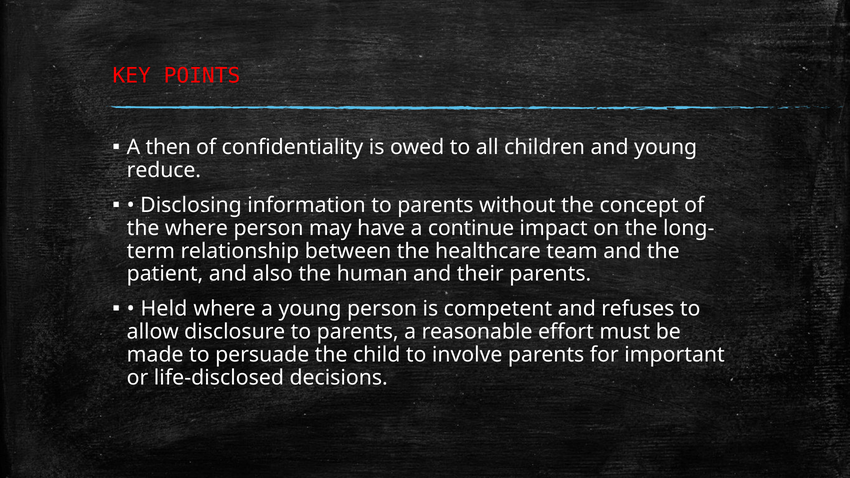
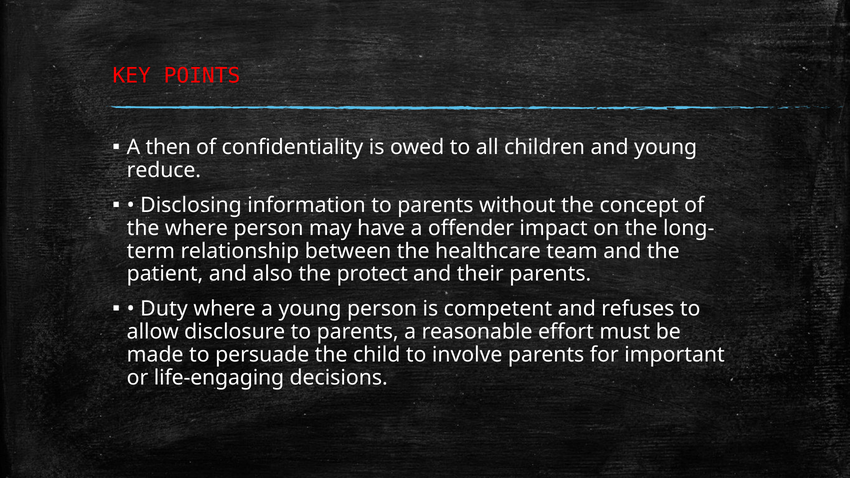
continue: continue -> offender (471, 228)
human: human -> protect (372, 274)
Held: Held -> Duty (164, 309)
life-disclosed: life-disclosed -> life-engaging (219, 378)
